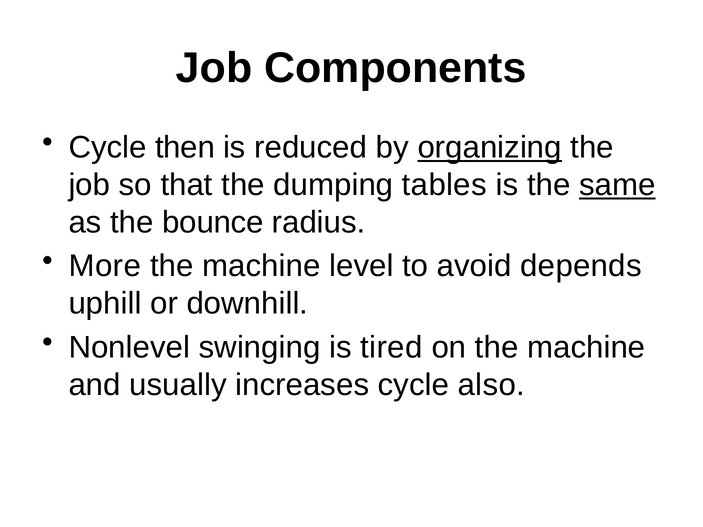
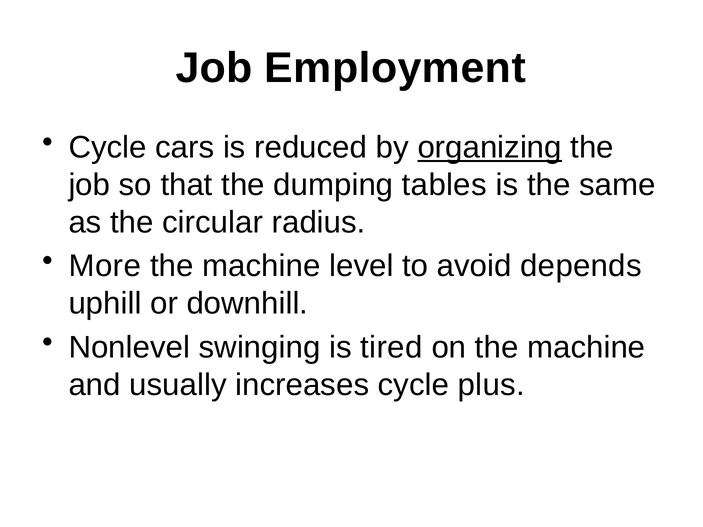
Components: Components -> Employment (395, 68)
then: then -> cars (185, 147)
same underline: present -> none (617, 185)
bounce: bounce -> circular (213, 222)
also: also -> plus (491, 385)
